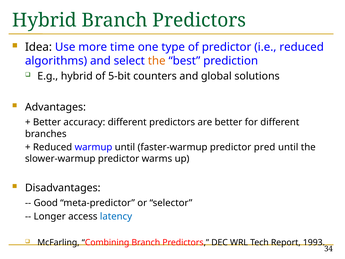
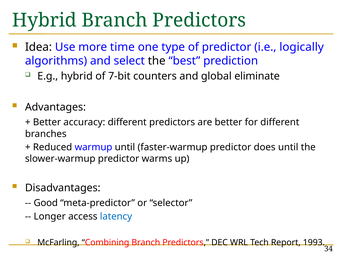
i.e reduced: reduced -> logically (302, 47)
the colour: orange -> black (157, 61)
5-bit: 5-bit -> 7-bit (119, 76)
solutions: solutions -> eliminate (257, 76)
pred: pred -> does (265, 147)
